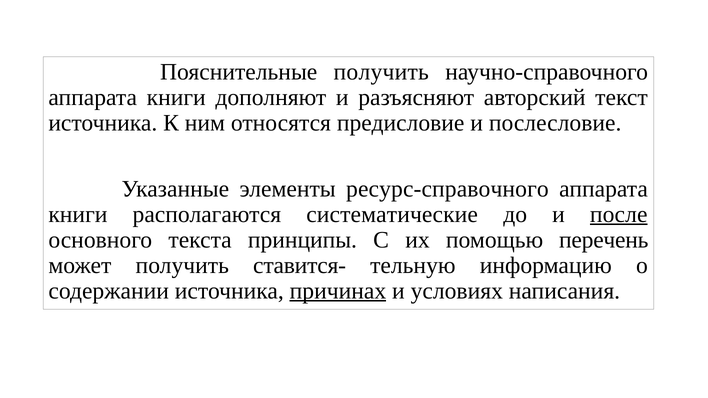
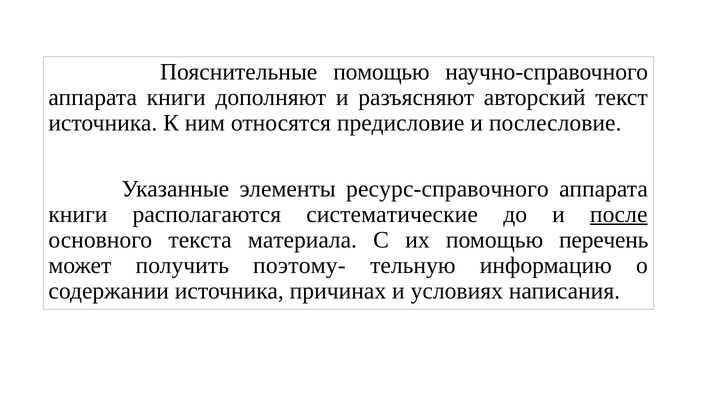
Пояснительные получить: получить -> помощью (381, 72)
принципы: принципы -> материала (302, 240)
ставится-: ставится- -> поэтому- (299, 265)
причинах underline: present -> none (338, 291)
